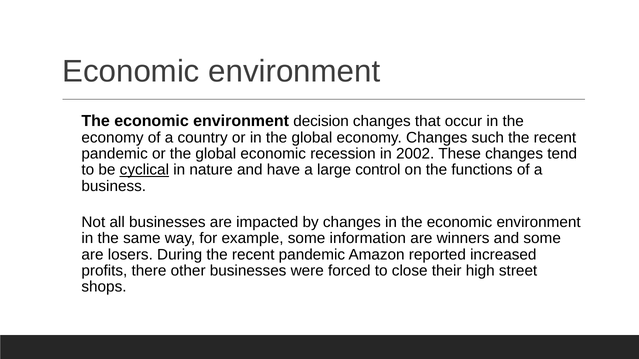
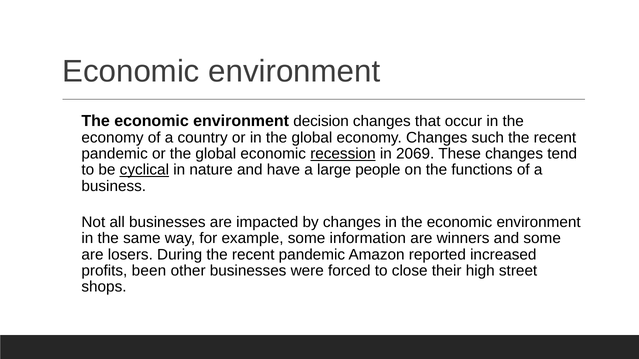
recession underline: none -> present (343, 154)
2002: 2002 -> 2069 (415, 154)
control: control -> people (378, 170)
there: there -> been (149, 271)
